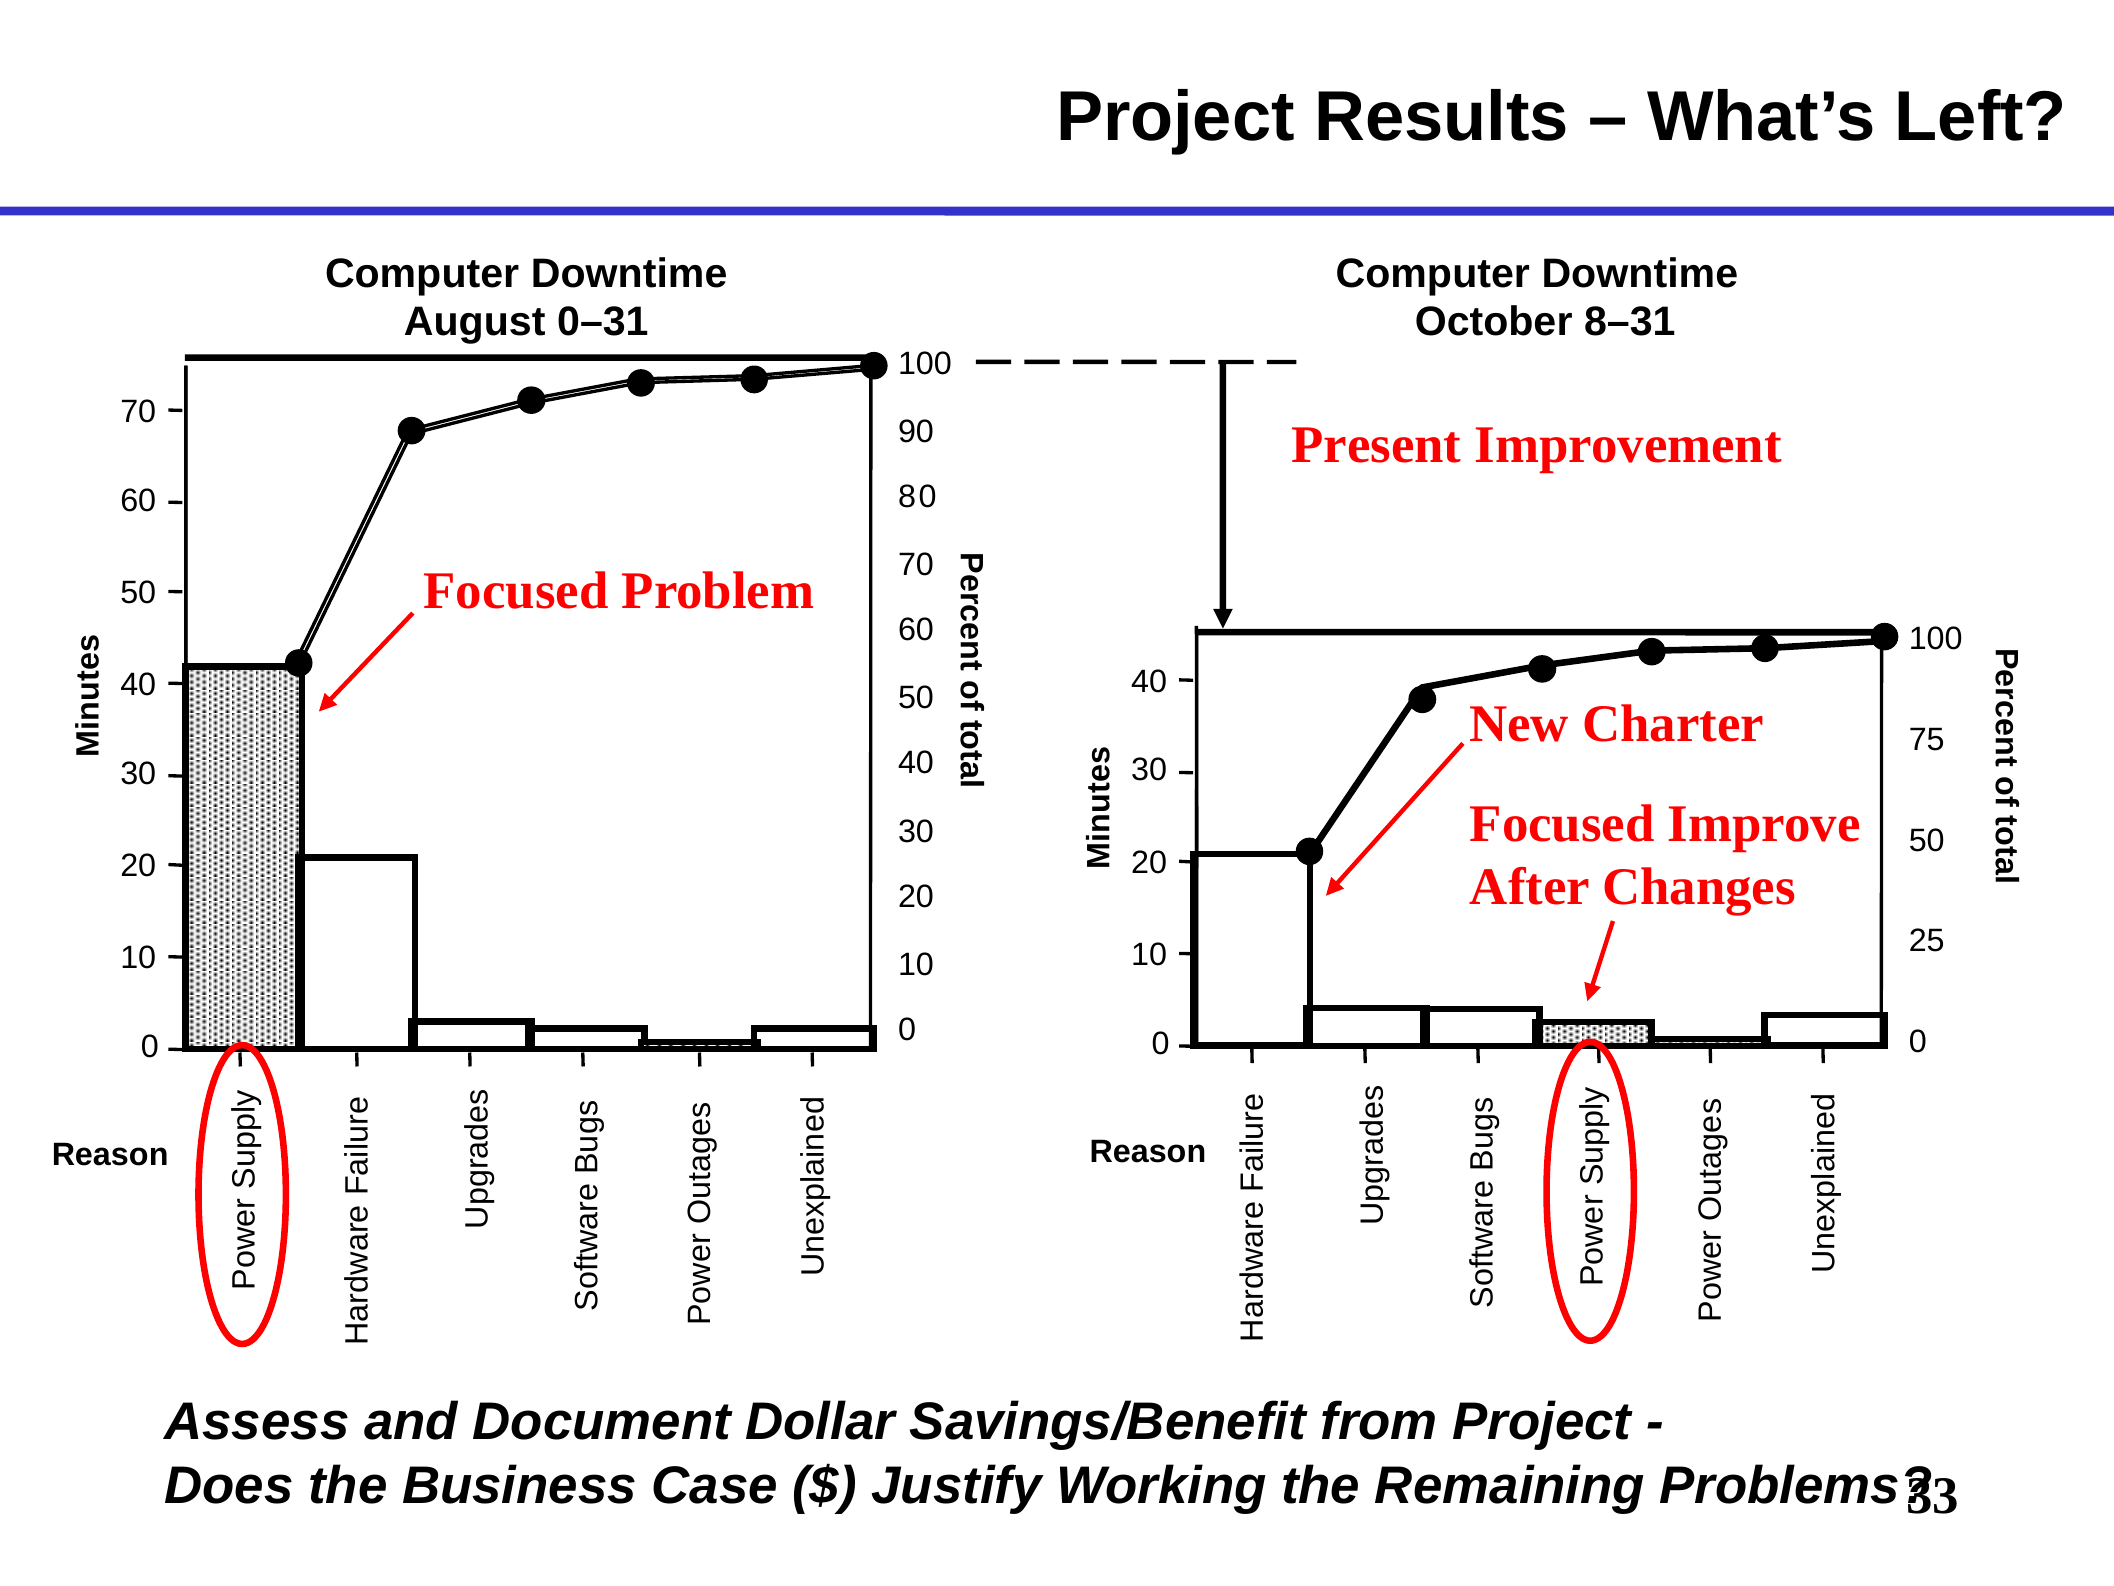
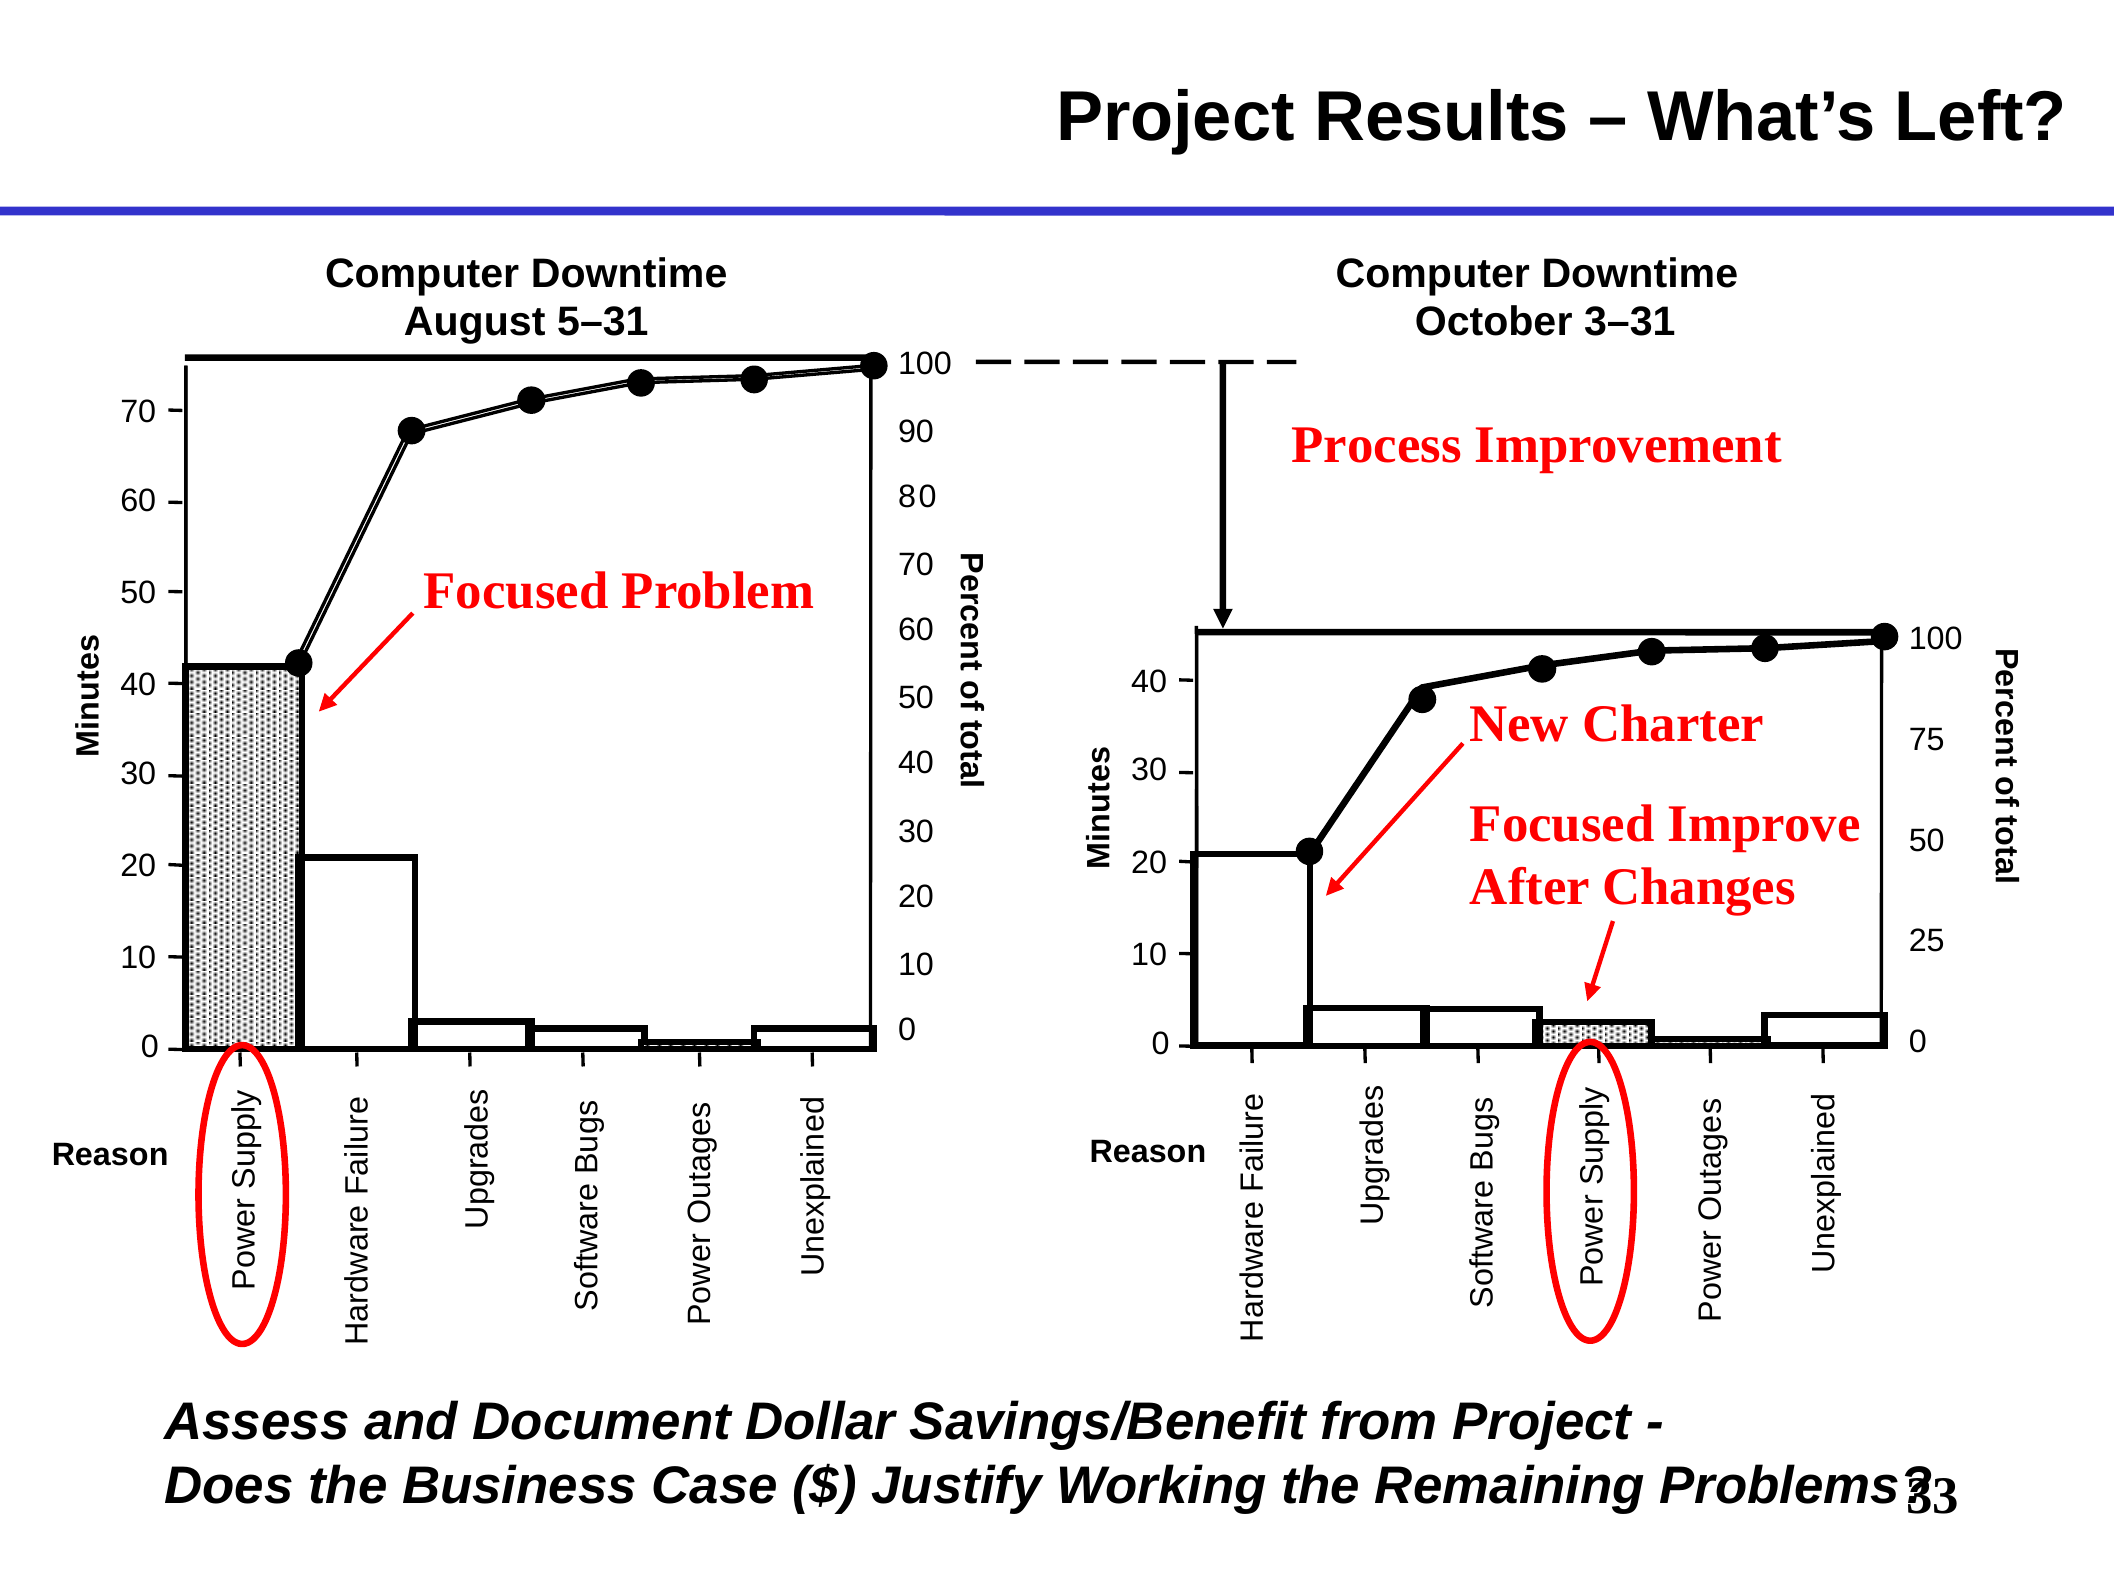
0–31: 0–31 -> 5–31 (603, 322)
8–31: 8–31 -> 3–31 (1630, 322)
Present: Present -> Process (1377, 445)
